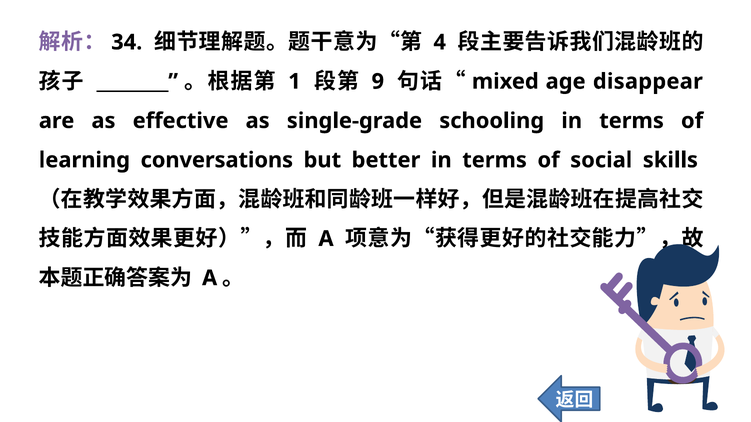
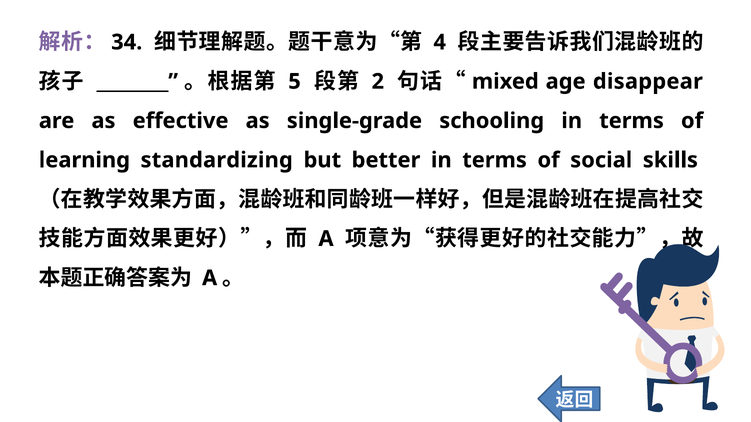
1: 1 -> 5 (294, 82)
9: 9 -> 2 (378, 82)
conversations: conversations -> standardizing (217, 160)
